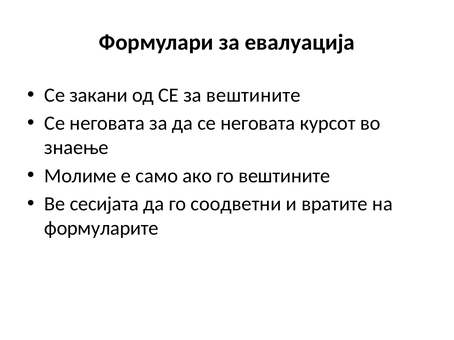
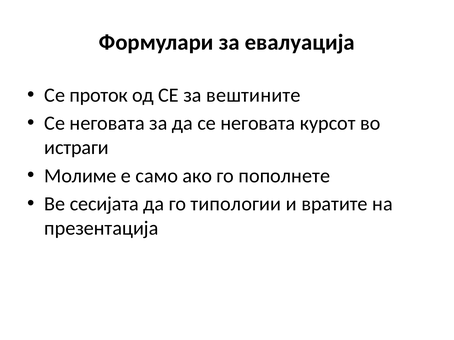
закани: закани -> проток (99, 95)
знаење: знаење -> истраги (77, 148)
го вештините: вештините -> пополнете (284, 176)
соодветни: соодветни -> типологии (236, 204)
формуларите: формуларите -> презентација (101, 228)
